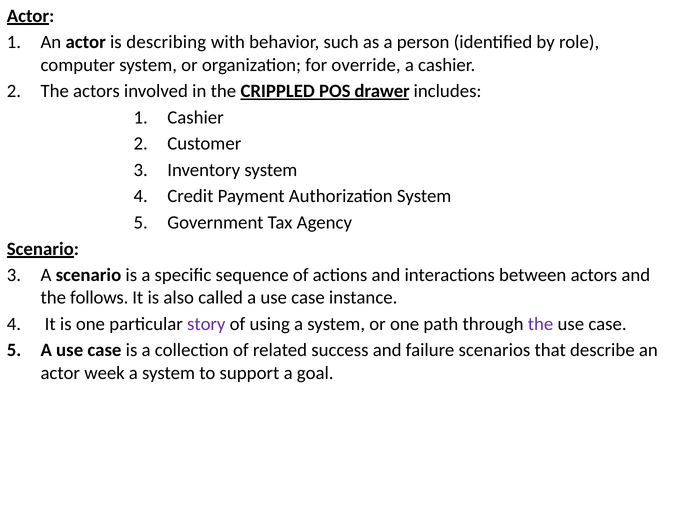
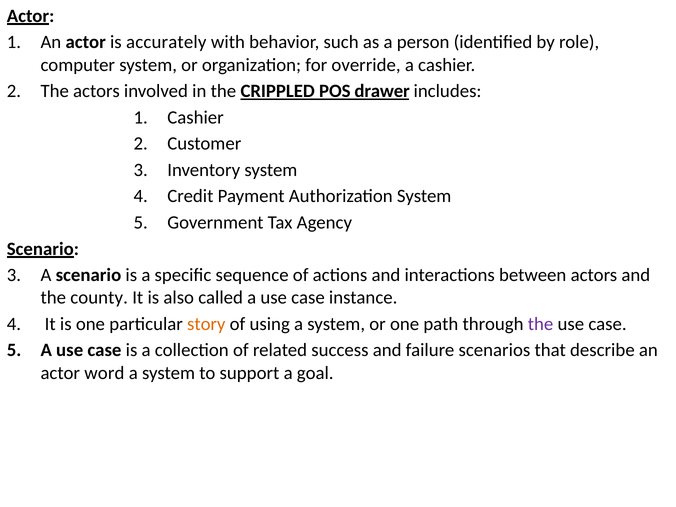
describing: describing -> accurately (166, 42)
follows: follows -> county (99, 298)
story colour: purple -> orange (206, 324)
week: week -> word (104, 373)
